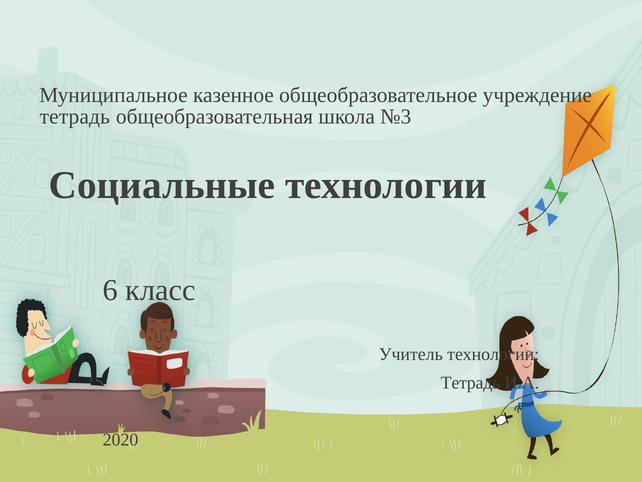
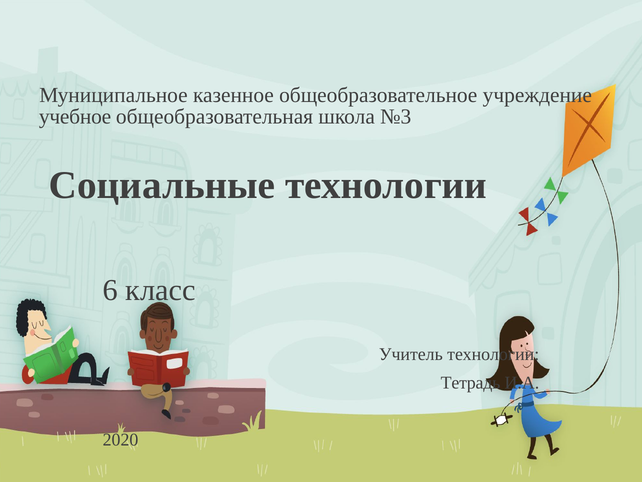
тетрадь: тетрадь -> учебное (75, 117)
